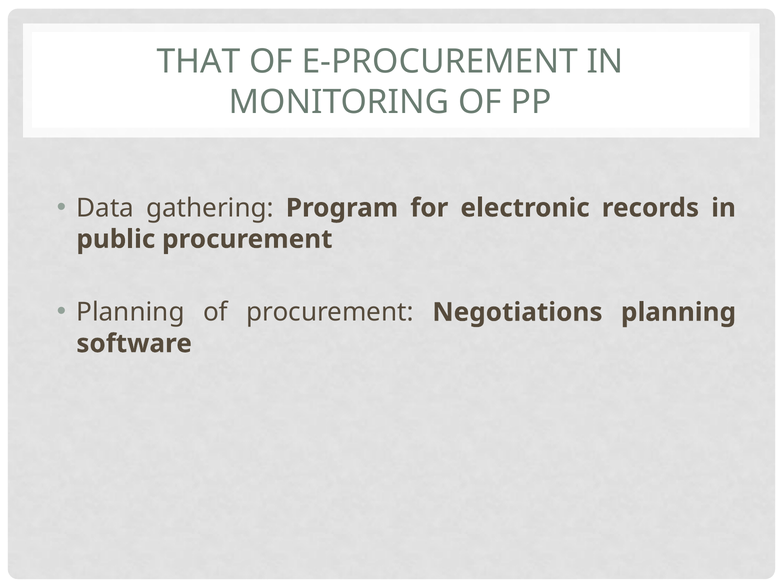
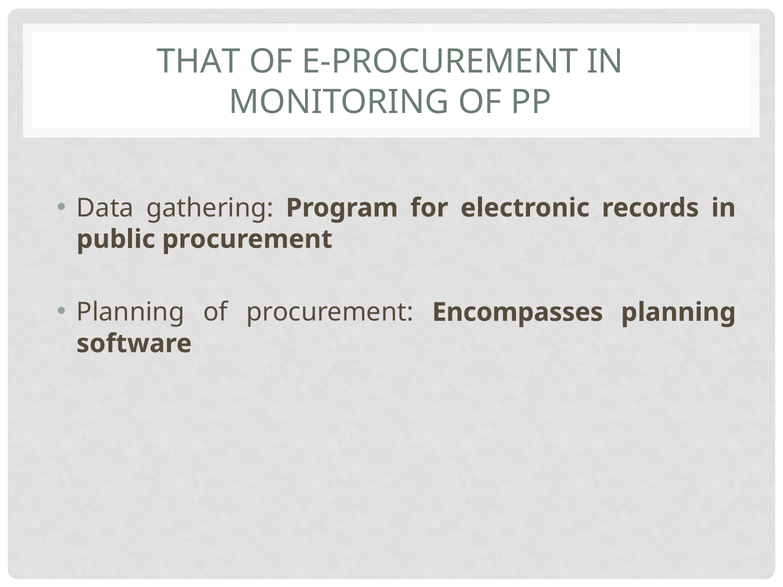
Negotiations: Negotiations -> Encompasses (518, 312)
